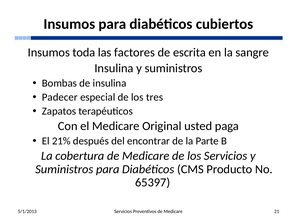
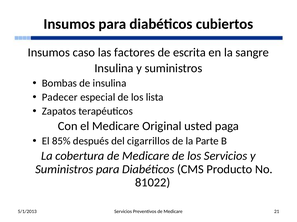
toda: toda -> caso (84, 53)
tres: tres -> lista (155, 98)
21%: 21% -> 85% (61, 141)
encontrar: encontrar -> cigarrillos (148, 141)
65397: 65397 -> 81022 (153, 183)
